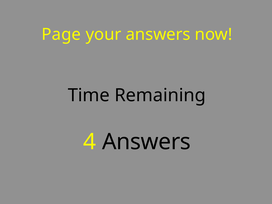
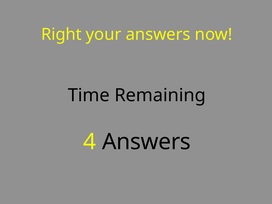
Page: Page -> Right (61, 34)
